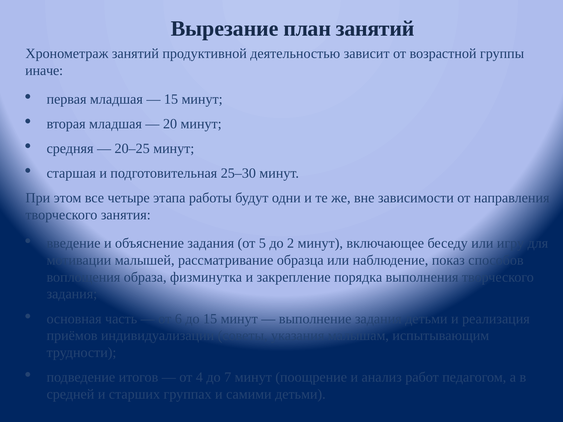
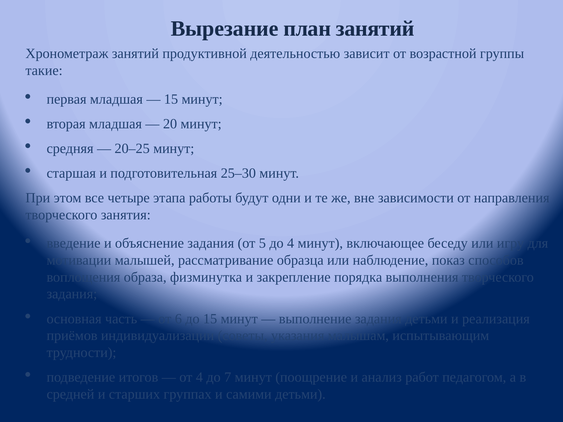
иначе: иначе -> такие (44, 71)
до 2: 2 -> 4 (291, 243)
